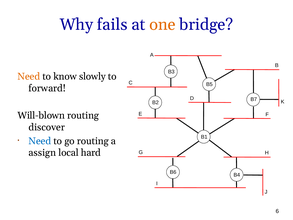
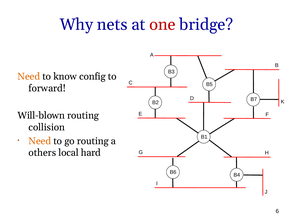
fails: fails -> nets (112, 24)
one colour: orange -> red (162, 24)
slowly: slowly -> config (92, 76)
discover: discover -> collision (47, 127)
Need colour: blue -> orange (40, 141)
assign: assign -> others (42, 153)
